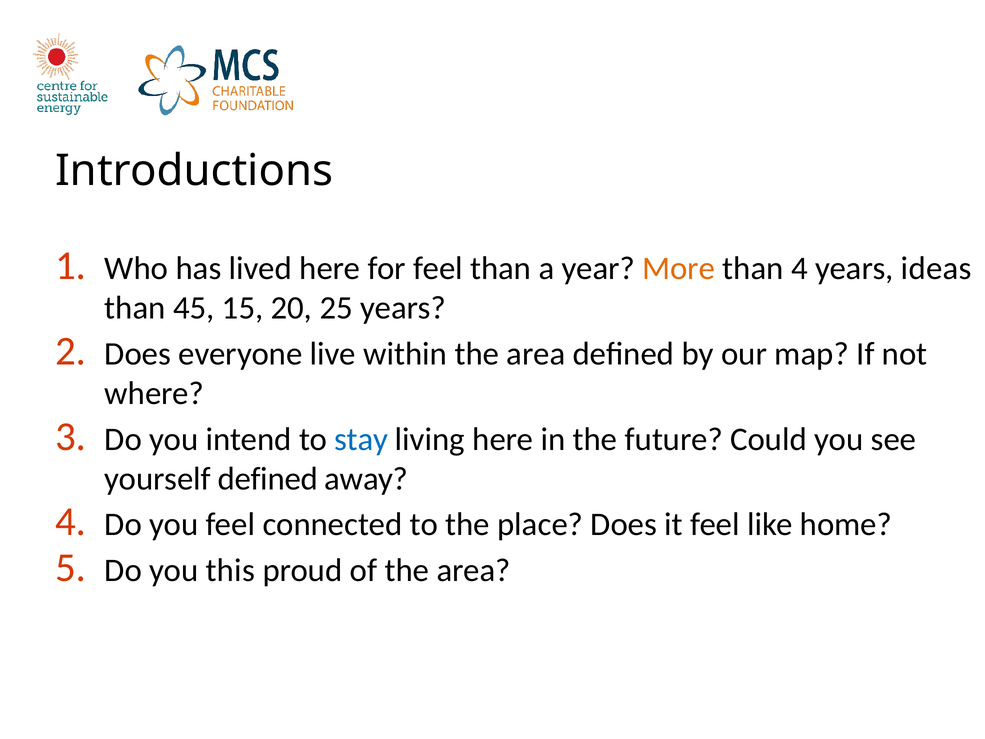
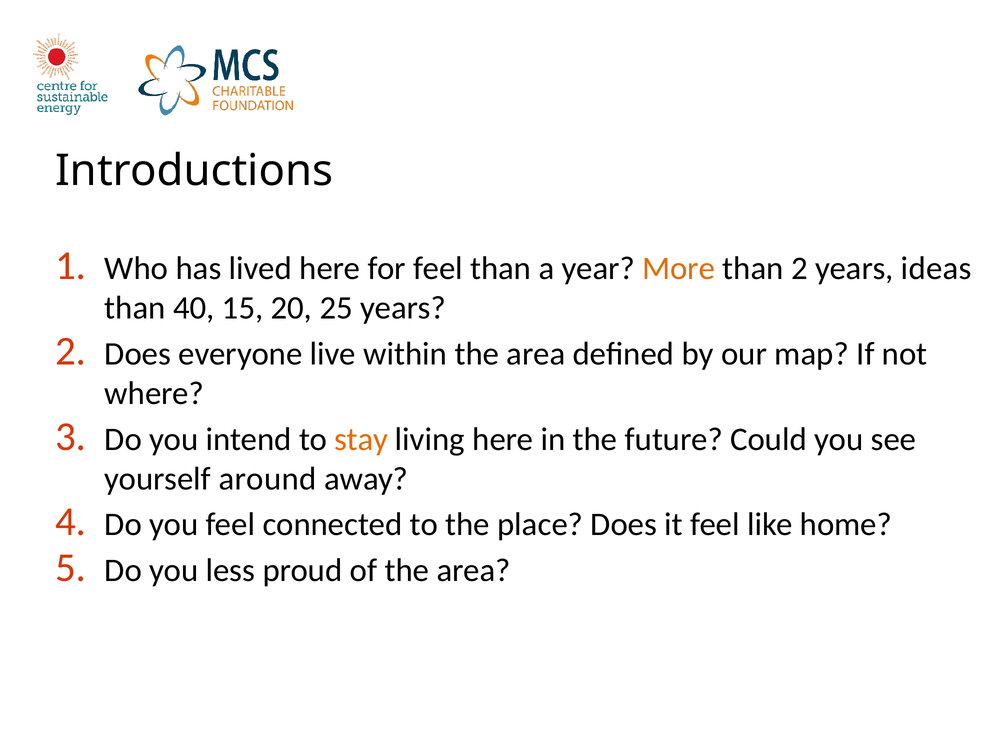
than 4: 4 -> 2 (799, 268)
45: 45 -> 40 (194, 308)
stay colour: blue -> orange (361, 439)
yourself defined: defined -> around (267, 479)
this: this -> less (230, 570)
